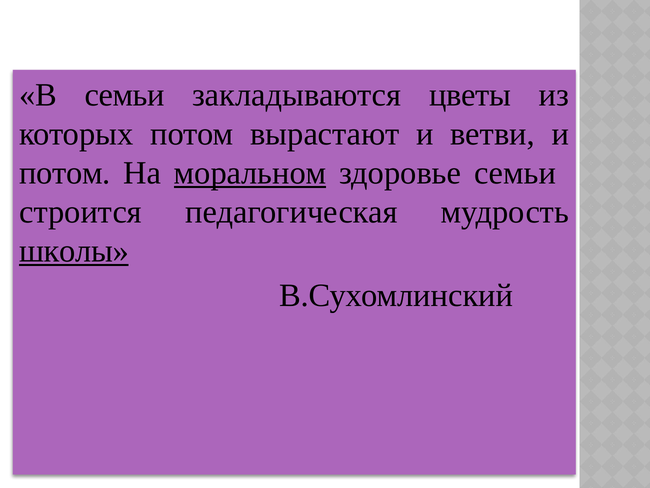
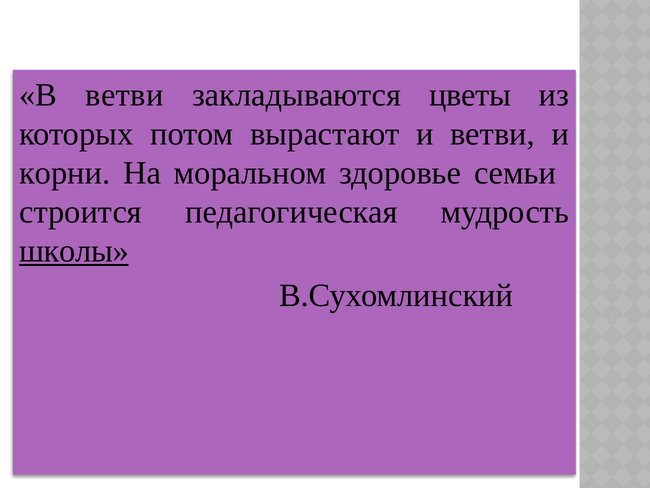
В семьи: семьи -> ветви (124, 95)
потом: потом -> корни (65, 173)
моральном underline: present -> none (250, 173)
